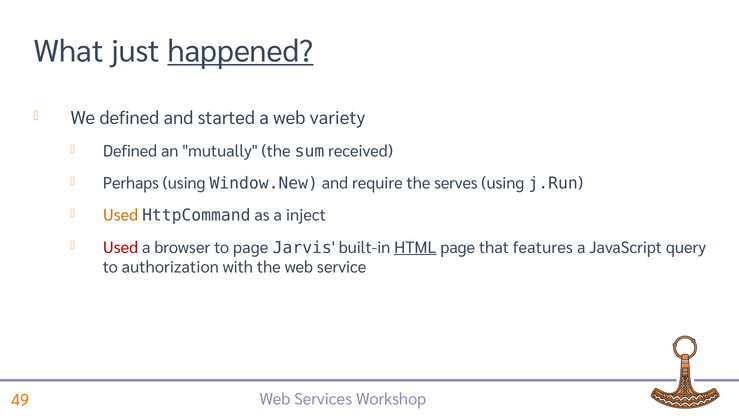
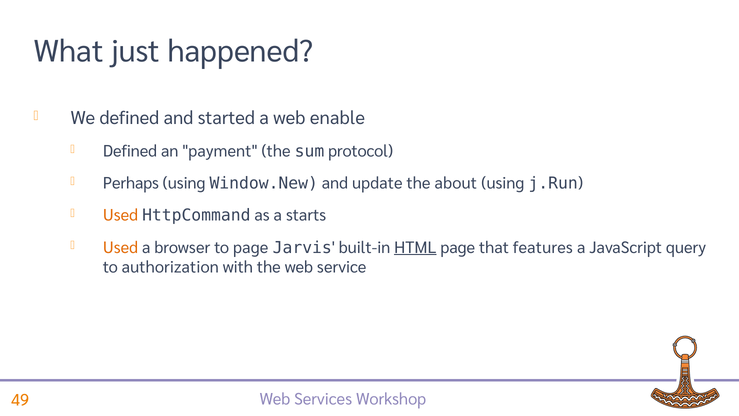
happened underline: present -> none (240, 51)
variety: variety -> enable (338, 118)
mutually: mutually -> payment (220, 151)
received: received -> protocol (361, 151)
require: require -> update (377, 183)
serves: serves -> about (456, 183)
inject: inject -> starts (306, 215)
Used colour: red -> orange (121, 247)
